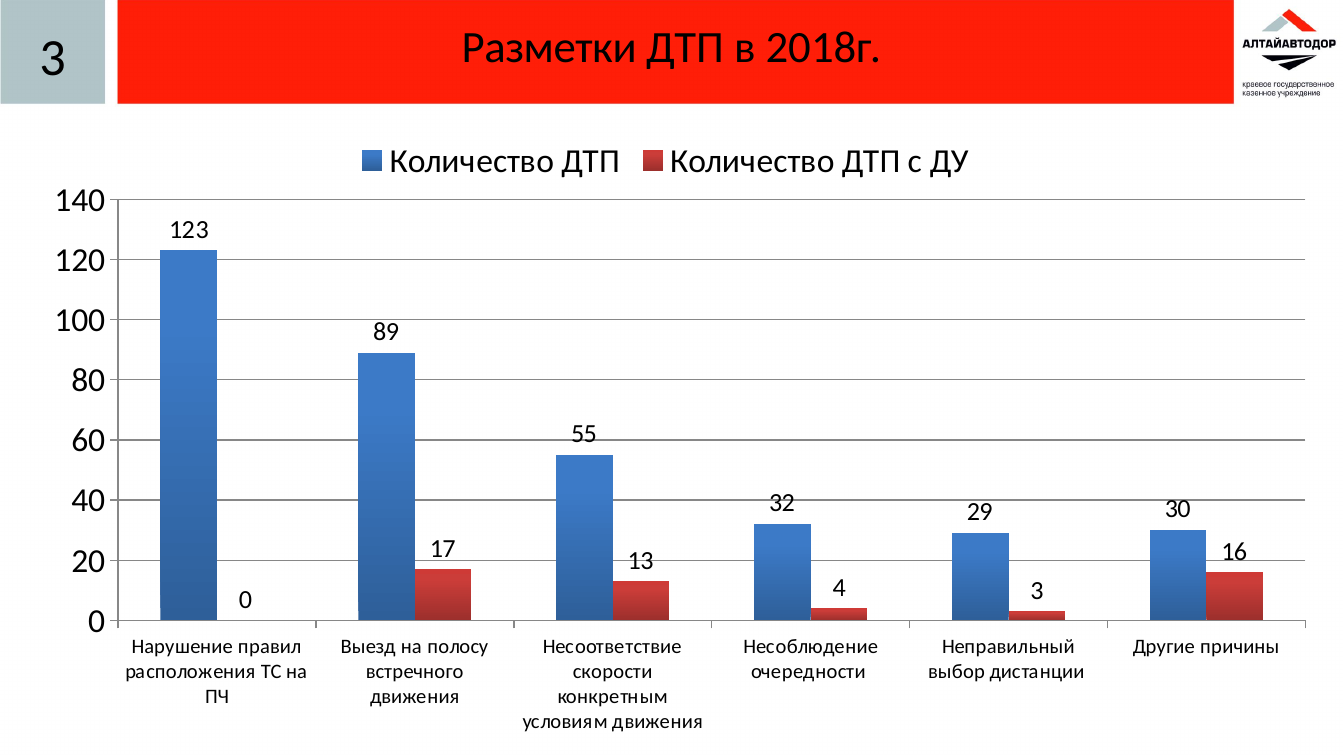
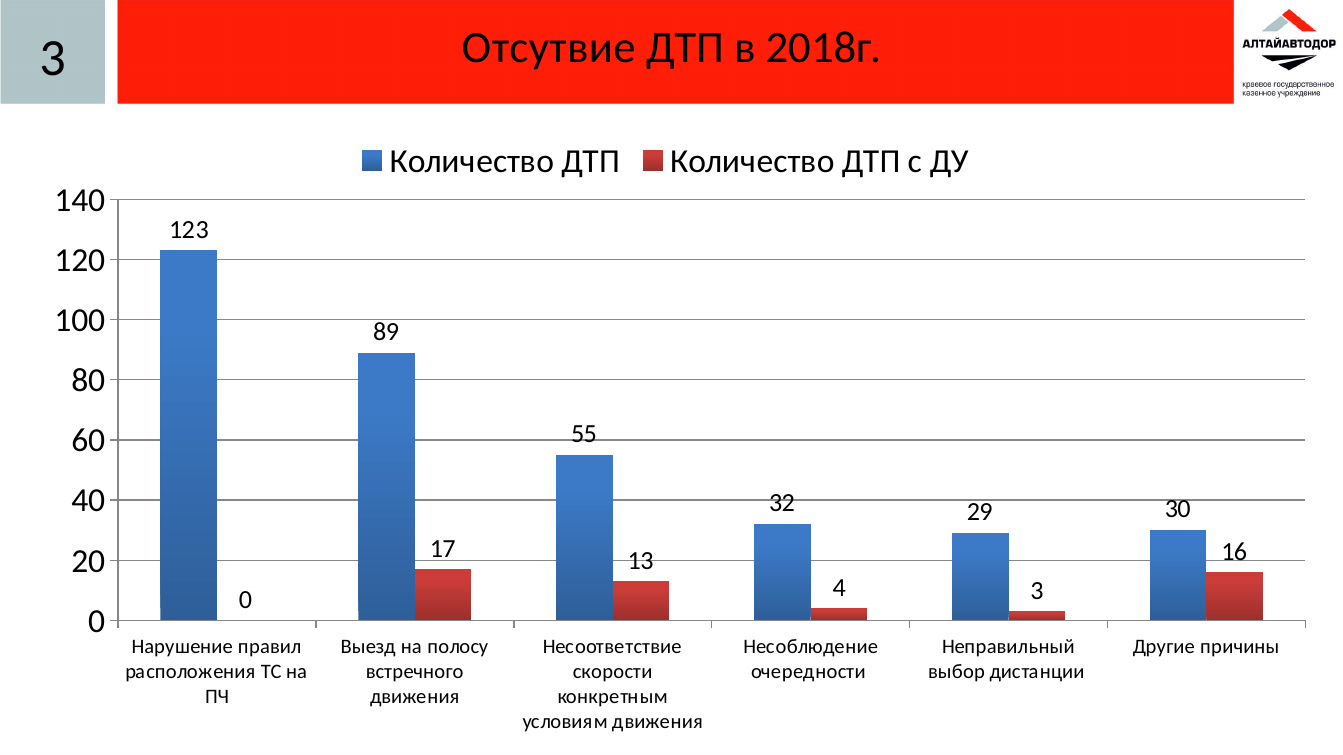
Разметки: Разметки -> Отсутвие (549, 48)
